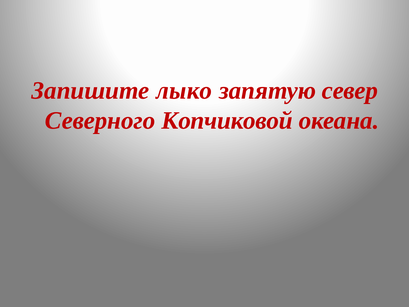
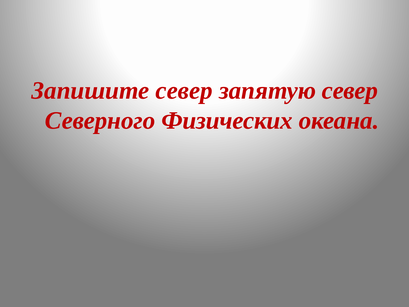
Запишите лыко: лыко -> север (184, 90)
Копчиковой: Копчиковой -> Физических (227, 120)
